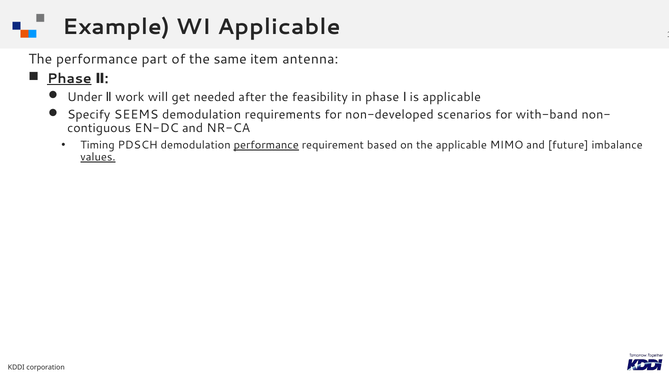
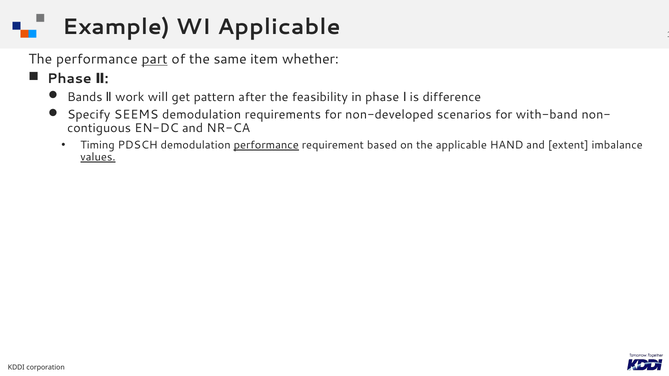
part underline: none -> present (155, 59)
antenna: antenna -> whether (310, 59)
Phase underline: present -> none (69, 79)
Under: Under -> Bands (85, 97)
needed: needed -> pattern (214, 97)
is applicable: applicable -> difference (452, 97)
MIMO: MIMO -> HAND (507, 145)
future: future -> extent (568, 145)
